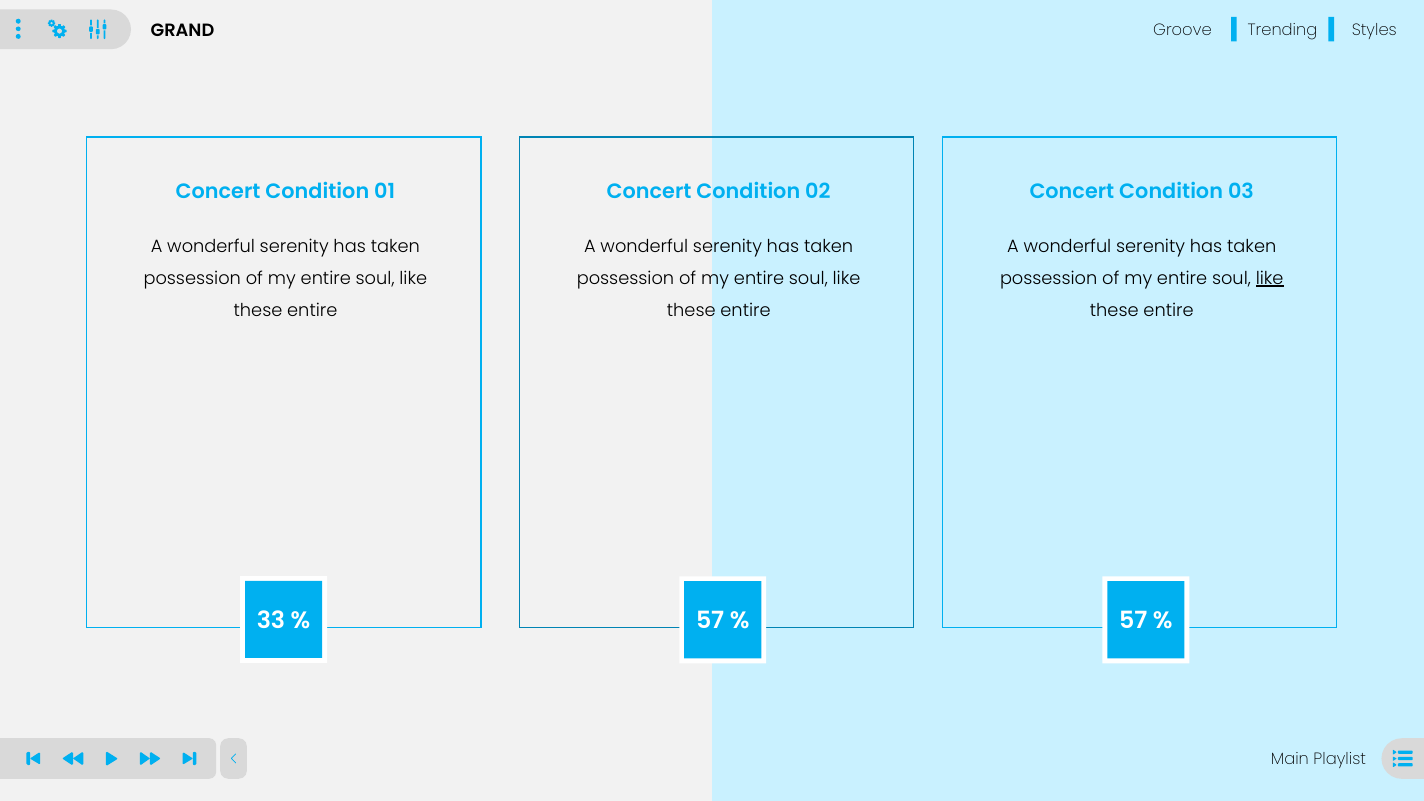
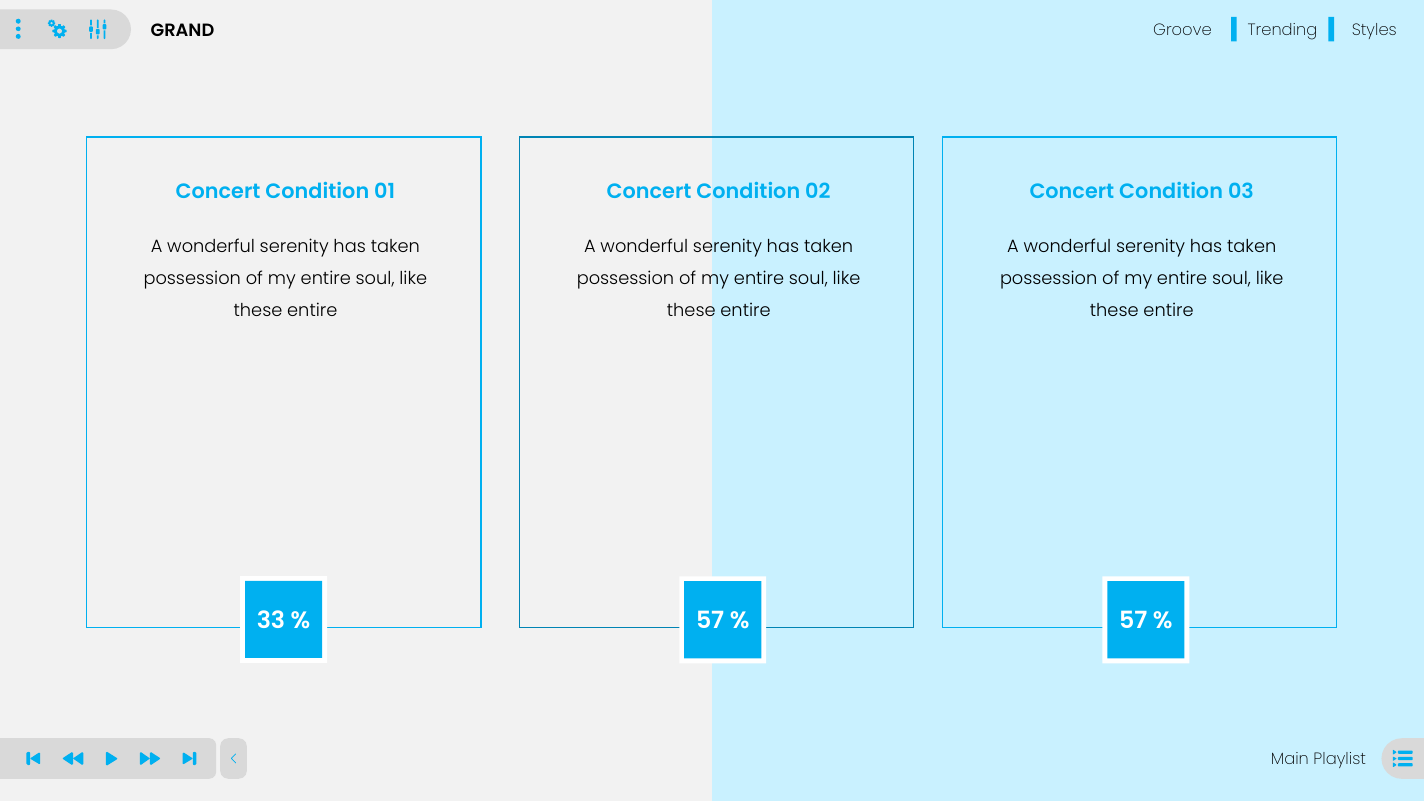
like underline: present -> none (1270, 278)
